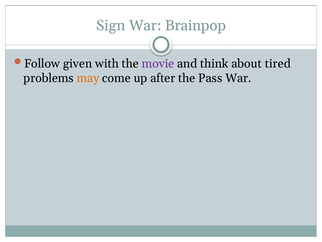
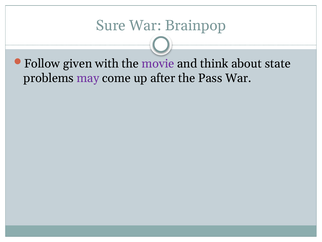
Sign: Sign -> Sure (111, 25)
tired: tired -> state (278, 63)
may colour: orange -> purple (88, 78)
